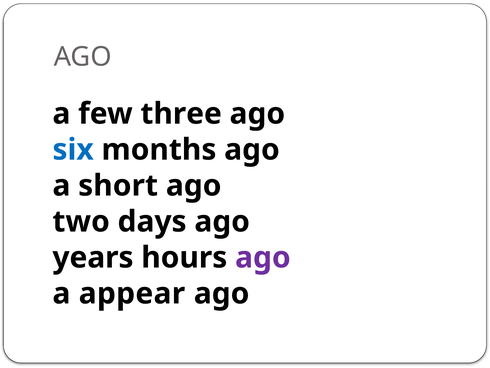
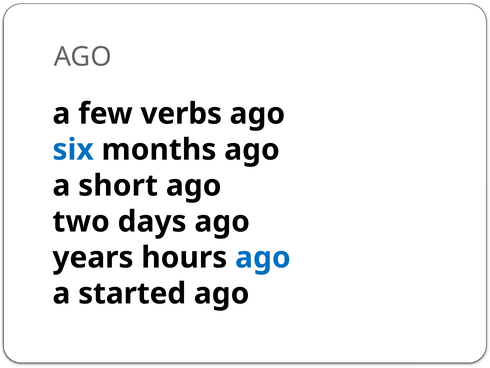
three: three -> verbs (181, 114)
ago colour: purple -> blue (263, 257)
appear: appear -> started (132, 293)
